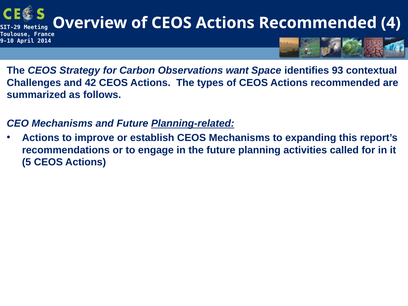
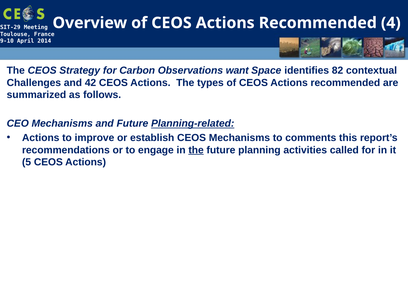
93: 93 -> 82 (338, 70)
expanding: expanding -> comments (311, 138)
the underline: none -> present (196, 150)
